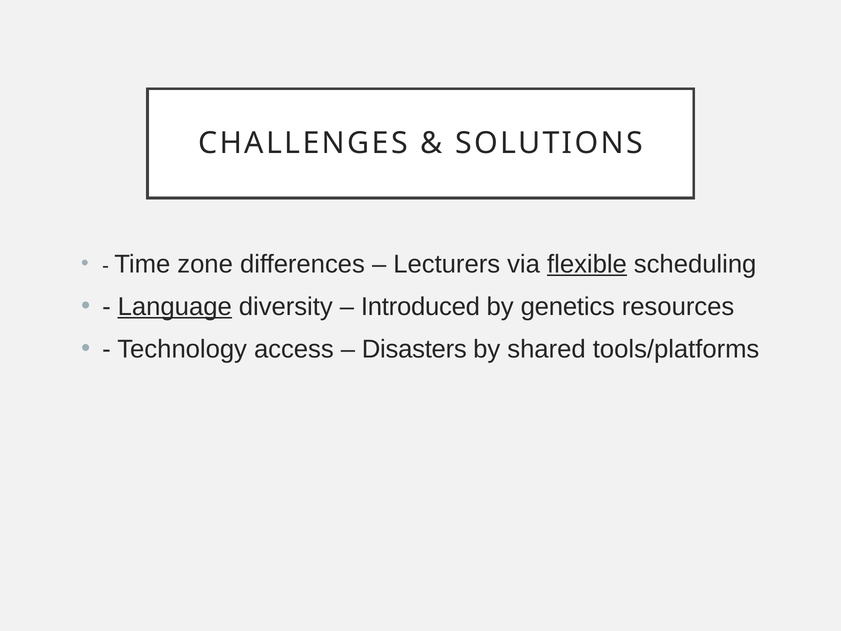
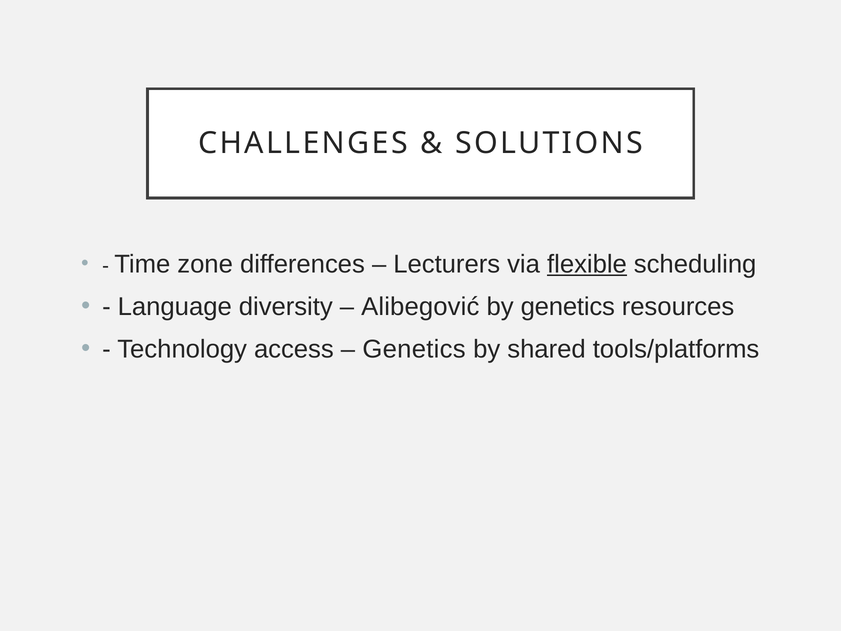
Language underline: present -> none (175, 307)
Introduced: Introduced -> Alibegović (420, 307)
Disasters: Disasters -> Genetics (414, 349)
